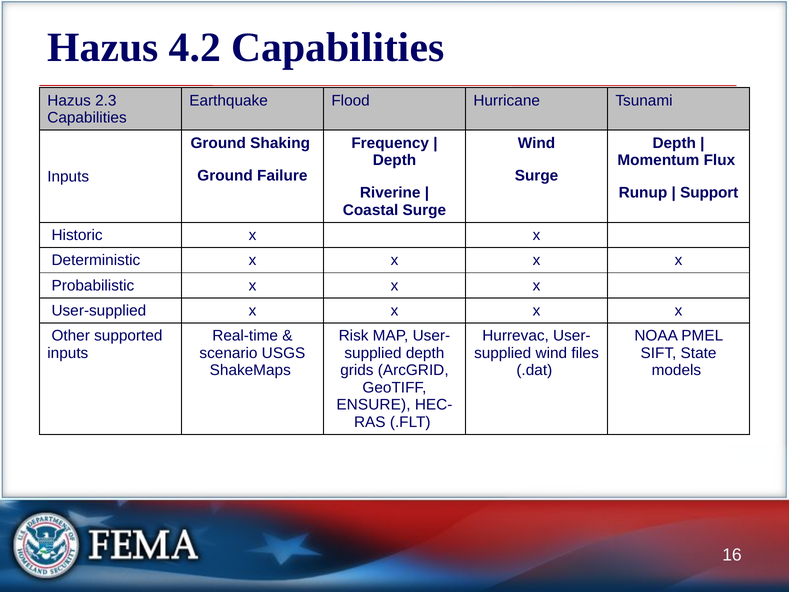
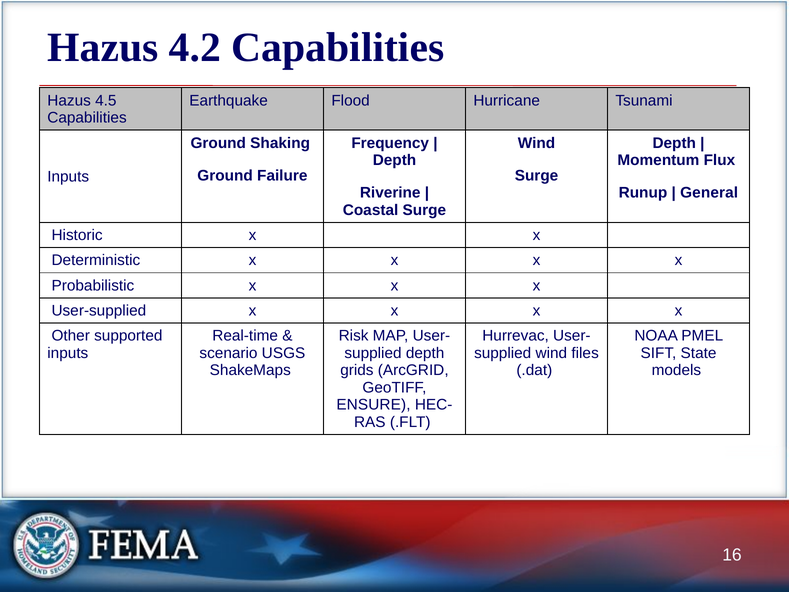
2.3: 2.3 -> 4.5 (106, 100)
Support: Support -> General (709, 193)
